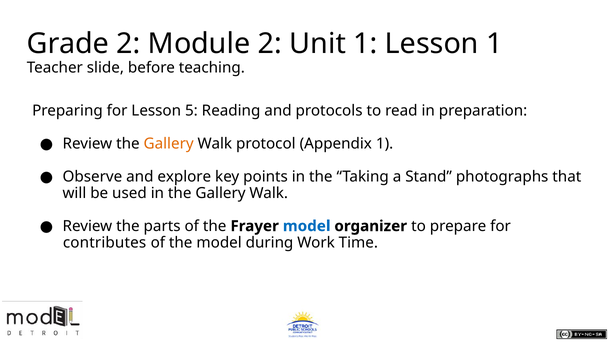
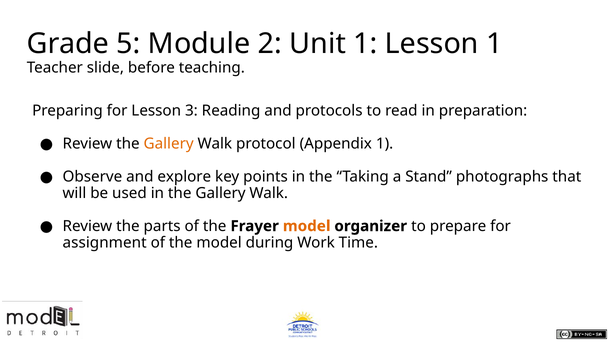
Grade 2: 2 -> 5 (128, 44)
5: 5 -> 3 (191, 111)
model colour: blue -> orange (307, 226)
contributes: contributes -> assignment (105, 242)
